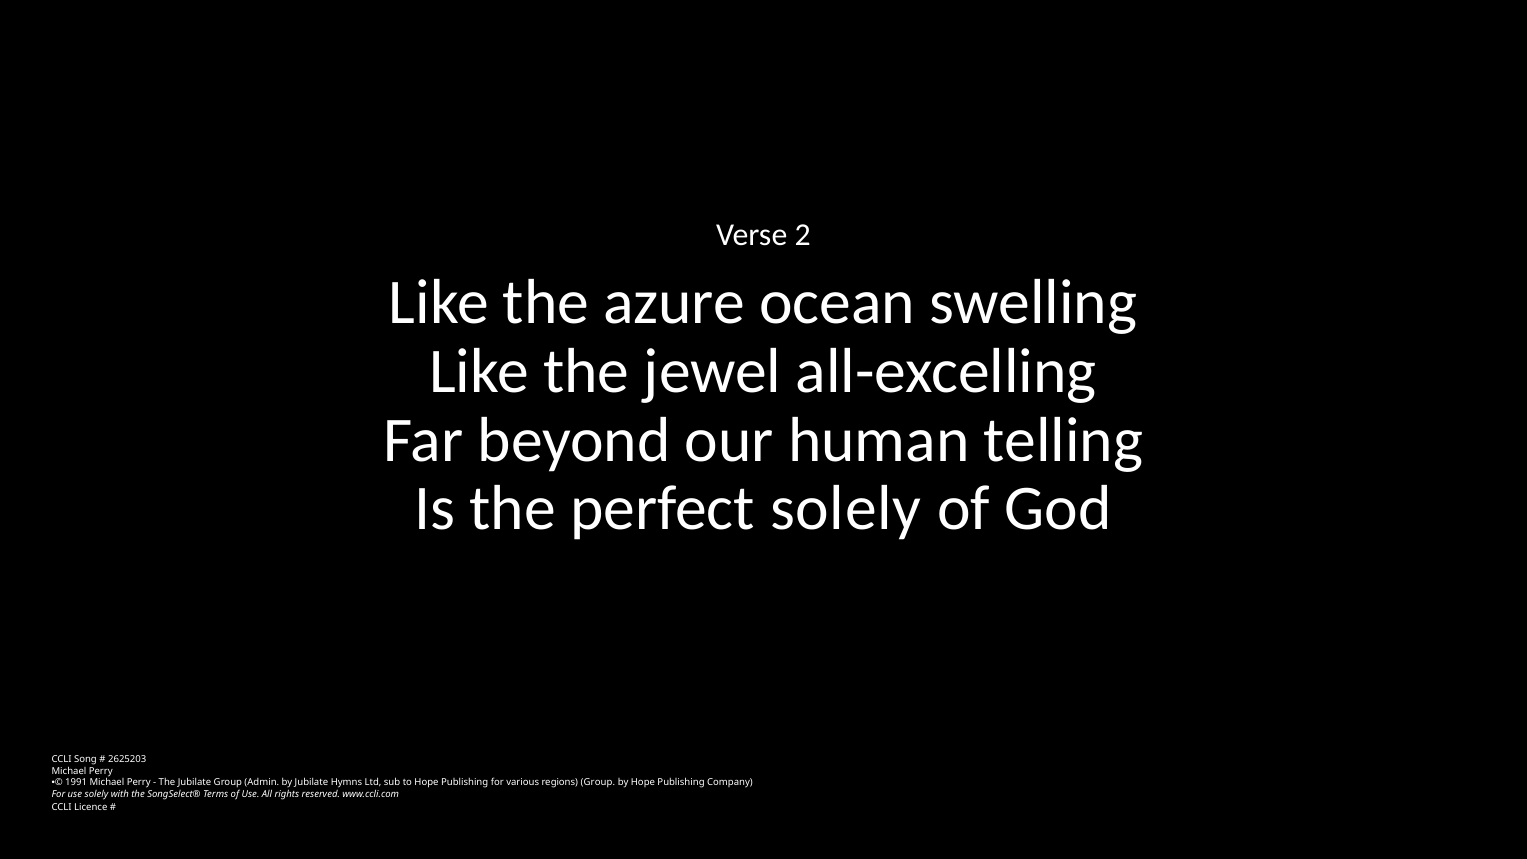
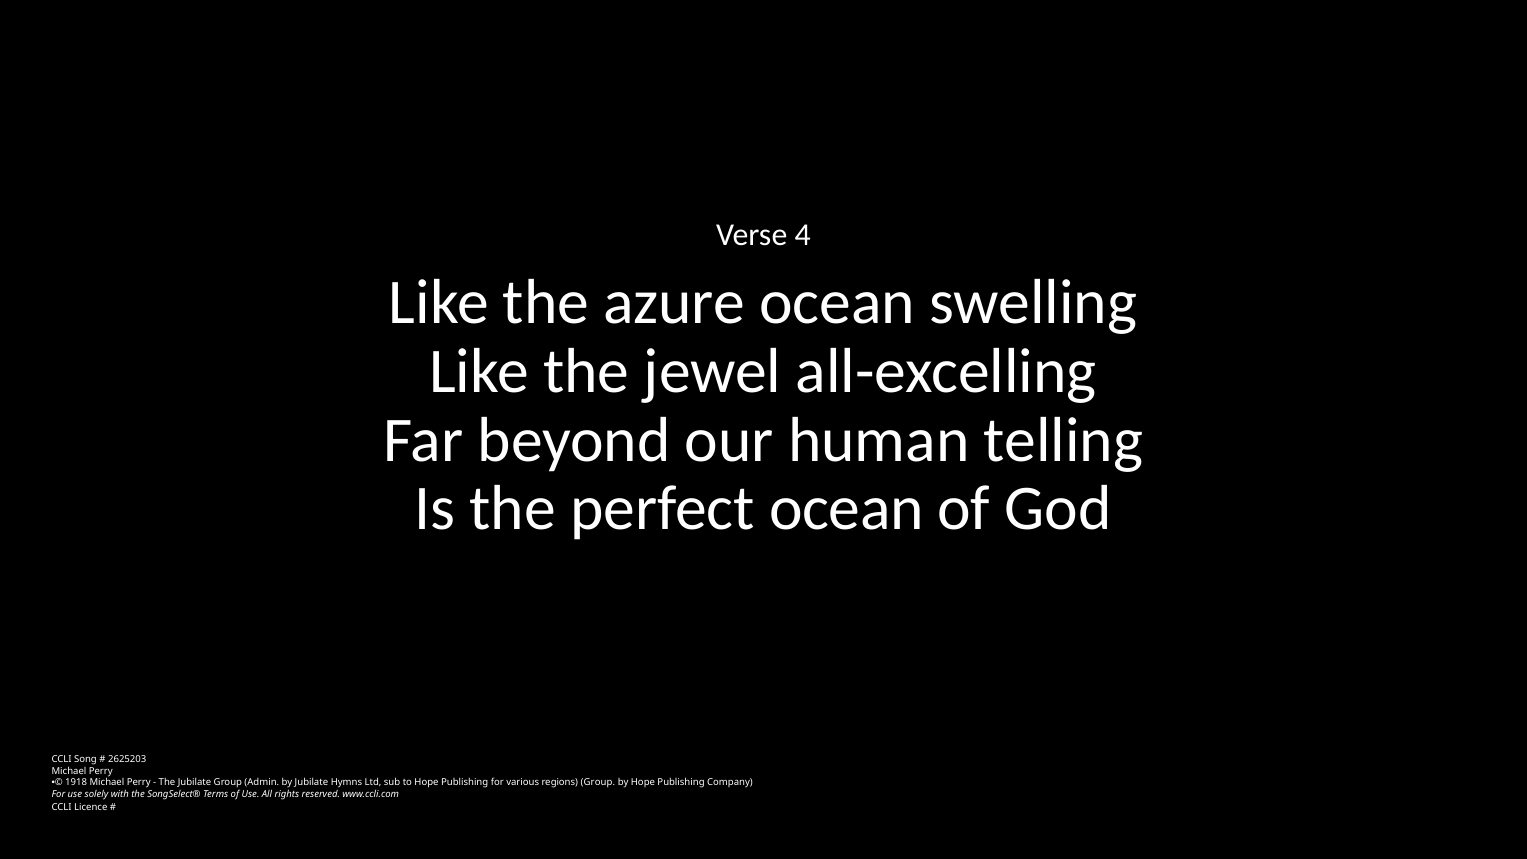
2: 2 -> 4 (803, 235)
perfect solely: solely -> ocean (846, 509)
1991: 1991 -> 1918 (76, 783)
